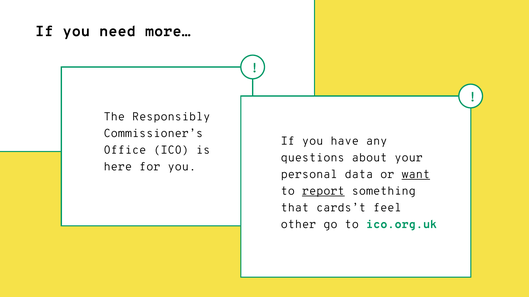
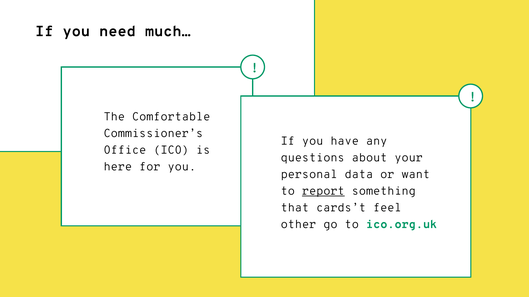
more…: more… -> much… (168, 31)
Responsibly: Responsibly -> Comfortable (171, 117)
want underline: present -> none (416, 175)
